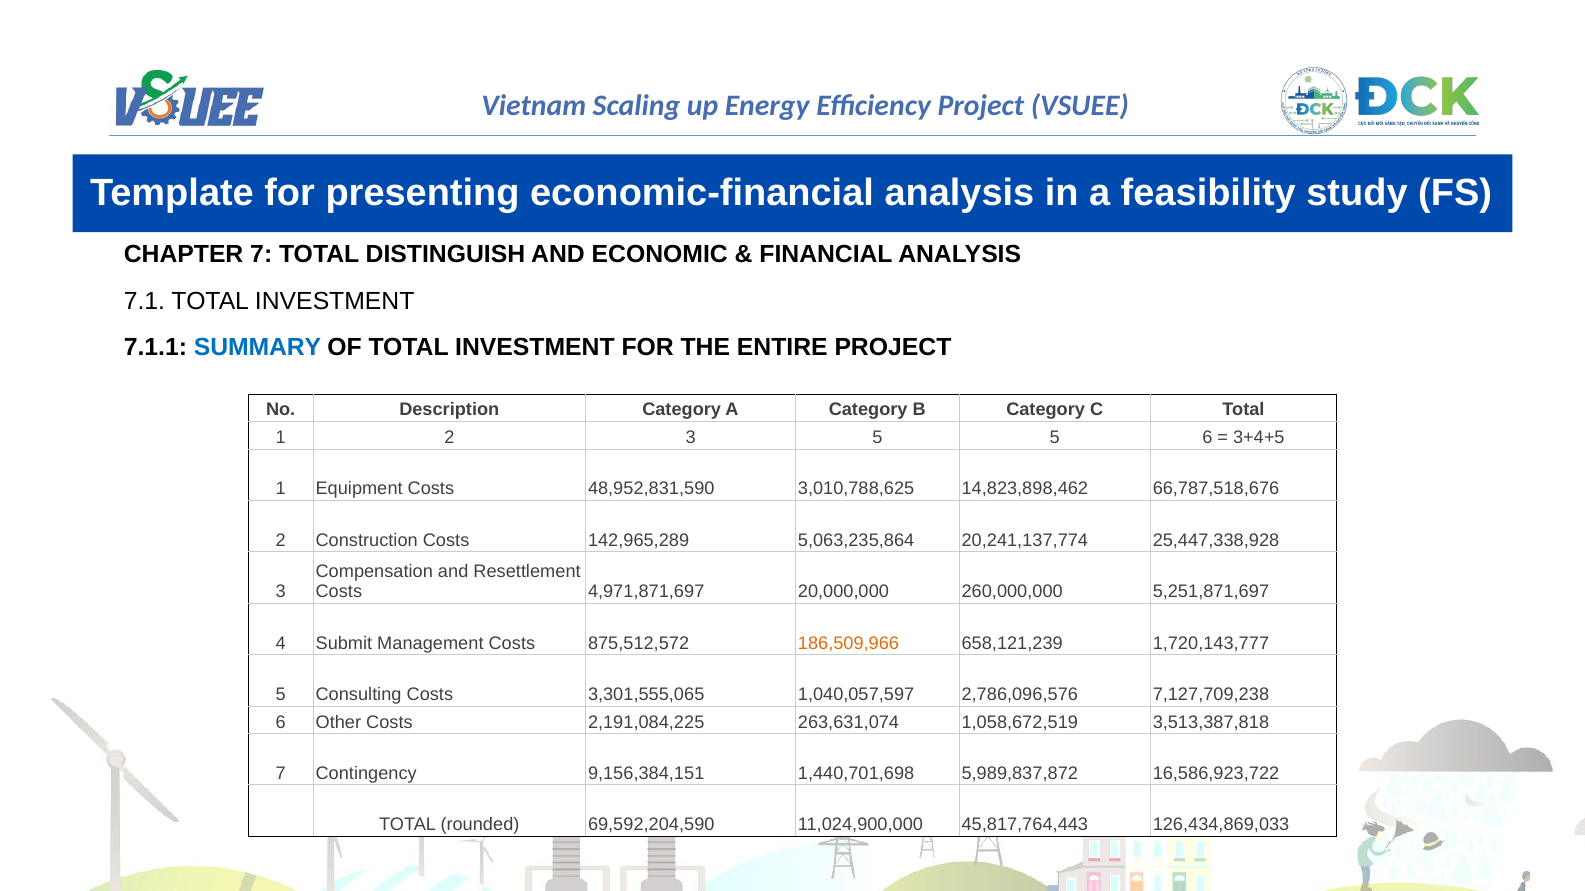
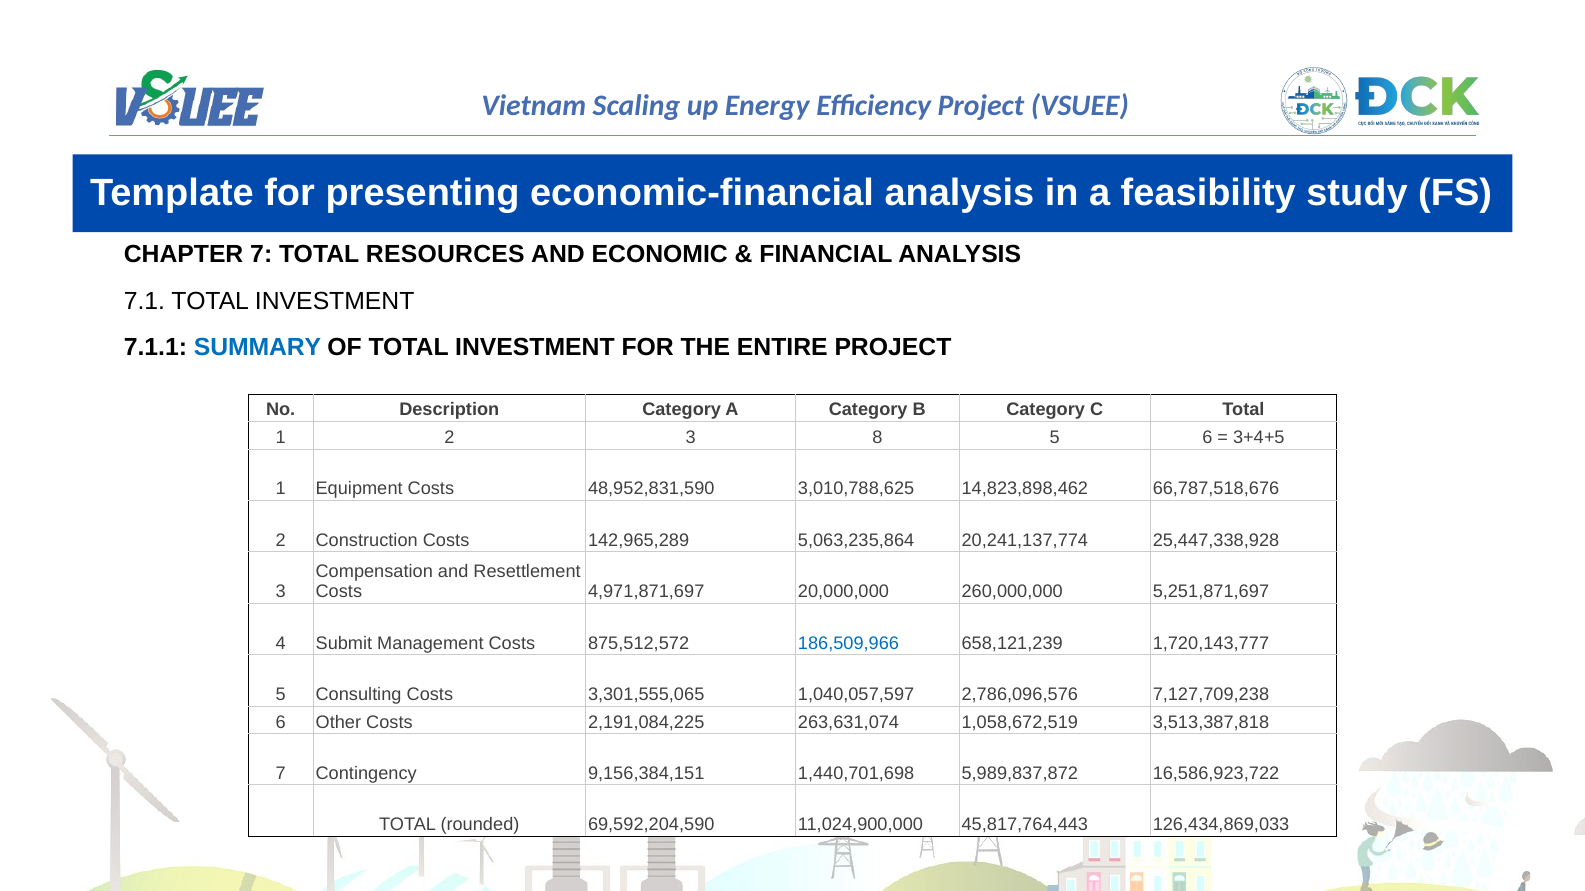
DISTINGUISH: DISTINGUISH -> RESOURCES (445, 255)
3 5: 5 -> 8 (877, 438)
186,509,966 colour: orange -> blue (848, 644)
